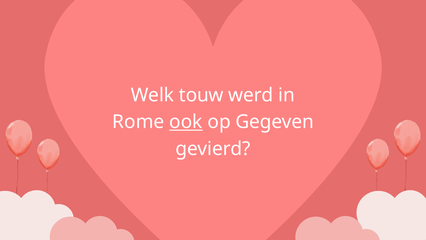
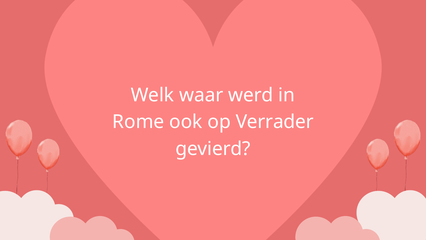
touw: touw -> waar (201, 95)
ook underline: present -> none (186, 122)
Gegeven: Gegeven -> Verrader (275, 122)
